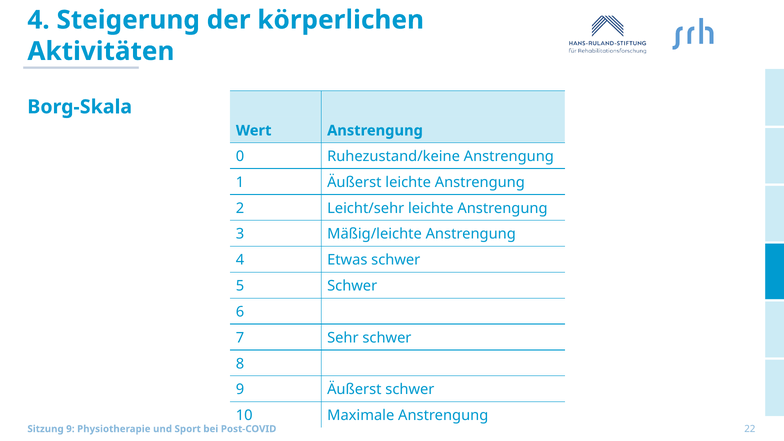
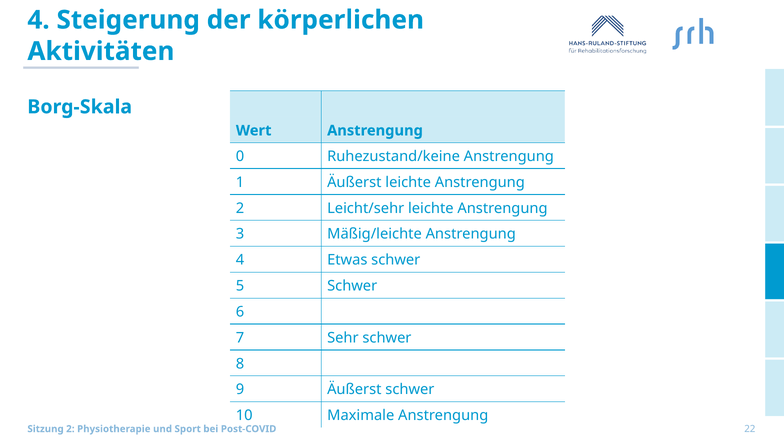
Sitzung 9: 9 -> 2 (70, 429)
